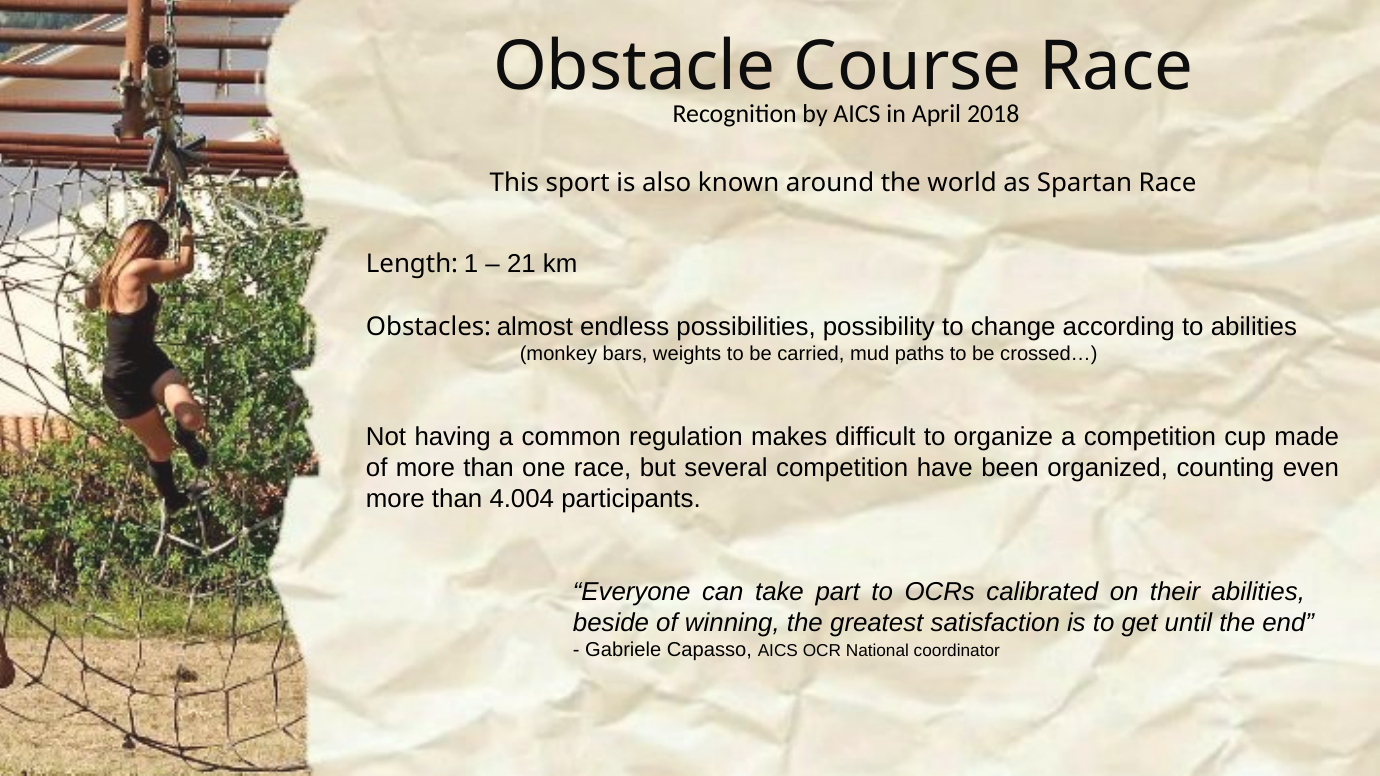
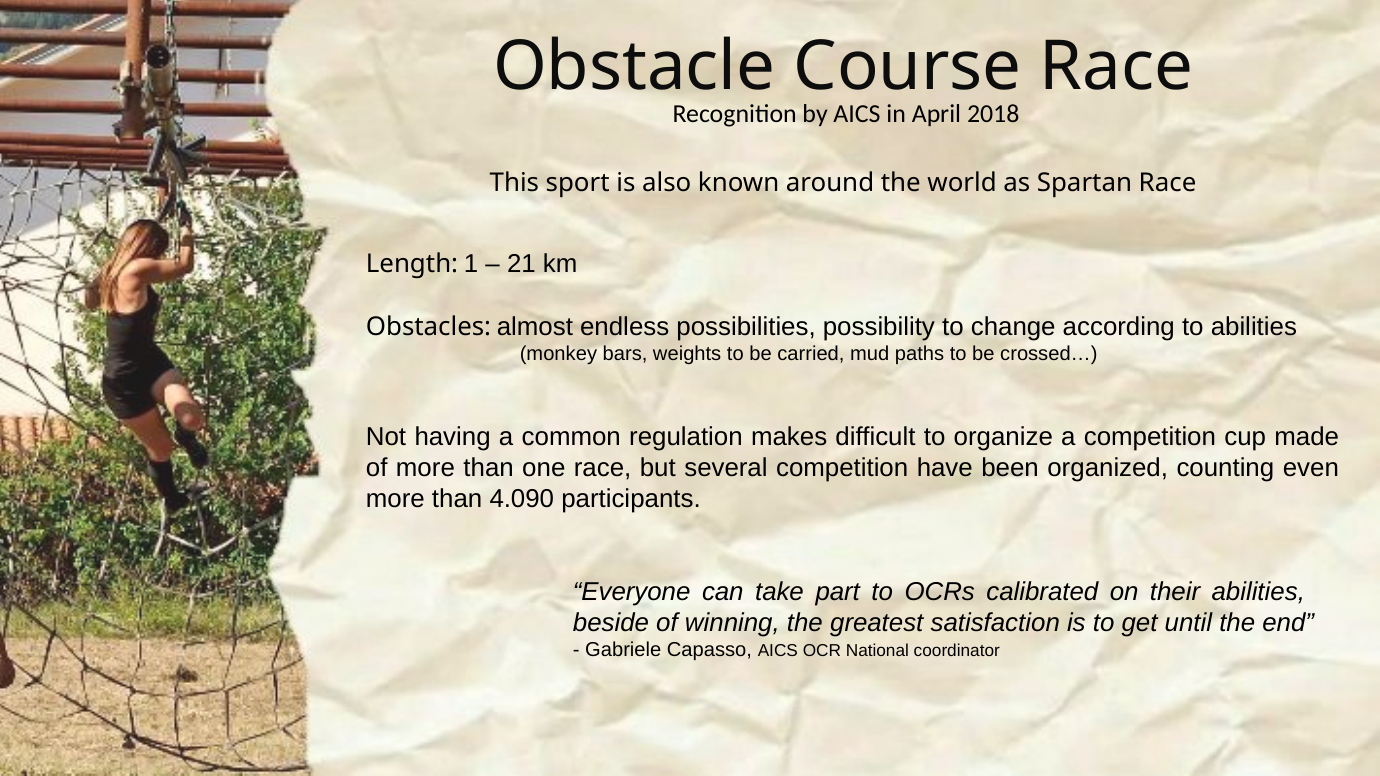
4.004: 4.004 -> 4.090 (522, 499)
